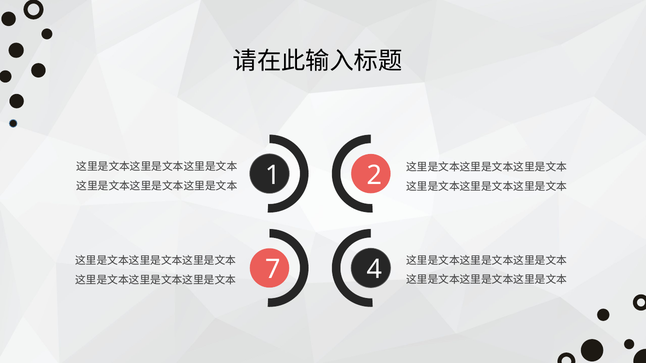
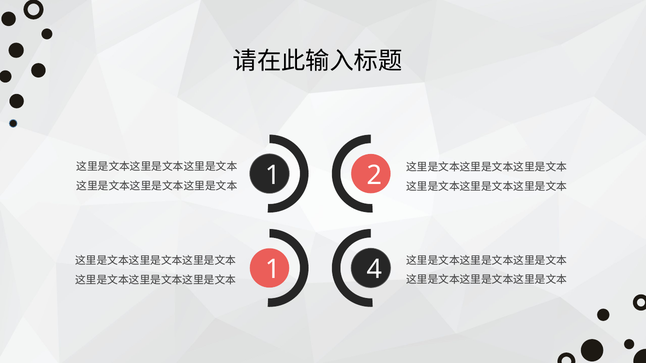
7: 7 -> 1 (273, 270)
